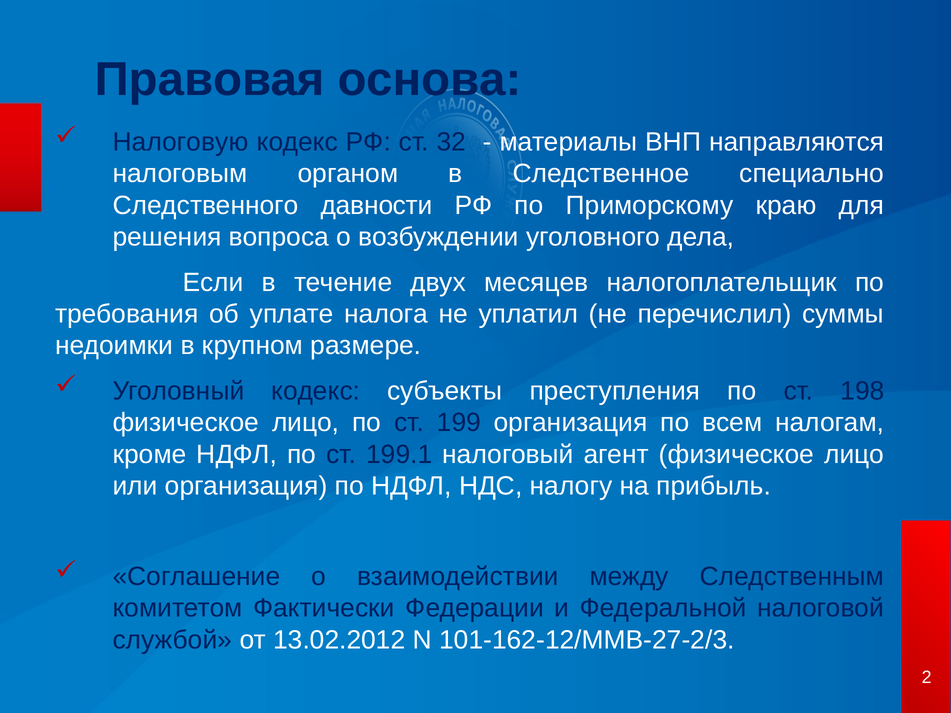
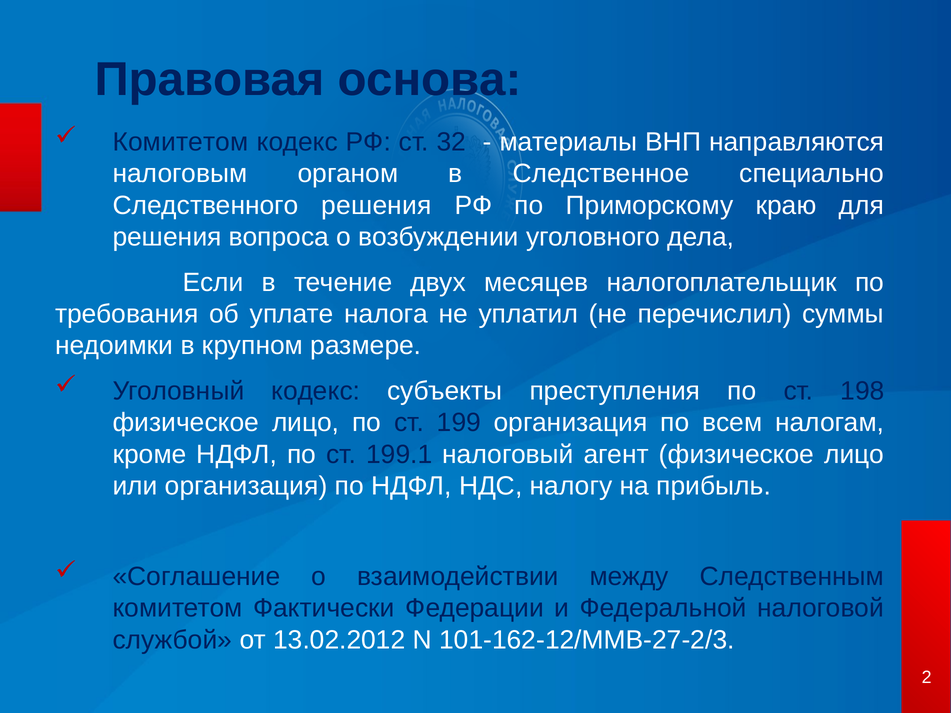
Налоговую: Налоговую -> Комитетом (181, 142)
Следственного давности: давности -> решения (376, 205)
